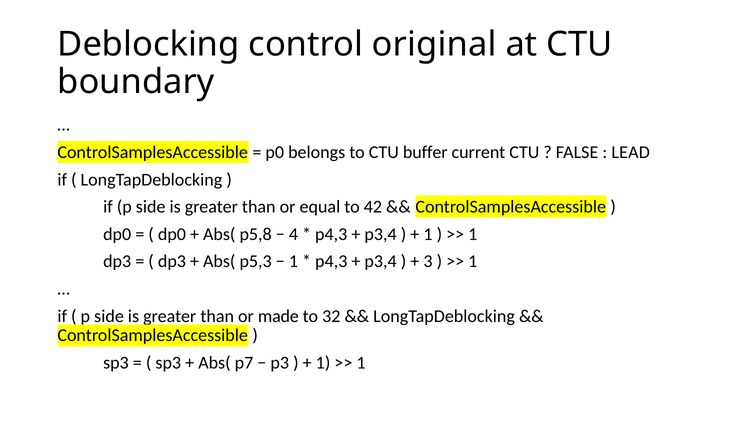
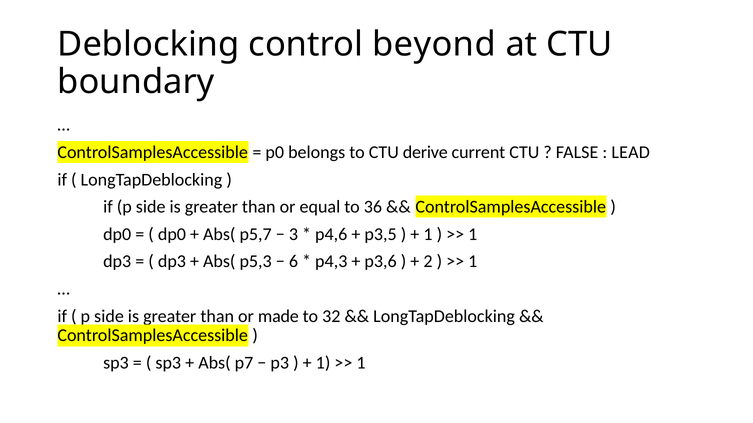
original: original -> beyond (434, 45)
buffer: buffer -> derive (425, 153)
42: 42 -> 36 (373, 207)
p5,8: p5,8 -> p5,7 (256, 235)
4: 4 -> 3 (293, 235)
p4,3: p4,3 -> p4,6 (331, 235)
p3,4: p3,4 -> p3,5 (381, 235)
1: 1 -> 6 (293, 262)
p3,4: p3,4 -> p3,6 (381, 262)
3: 3 -> 2 (428, 262)
